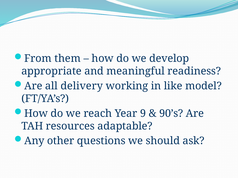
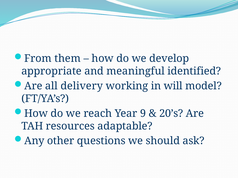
readiness: readiness -> identified (194, 71)
like: like -> will (173, 86)
90’s: 90’s -> 20’s (171, 114)
